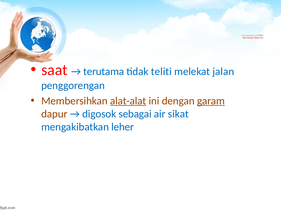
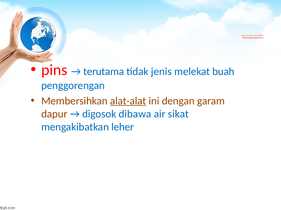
saat: saat -> pins (54, 70)
teliti: teliti -> jenis (161, 72)
jalan: jalan -> buah (223, 72)
garam underline: present -> none (211, 101)
sebagai: sebagai -> dibawa (135, 114)
